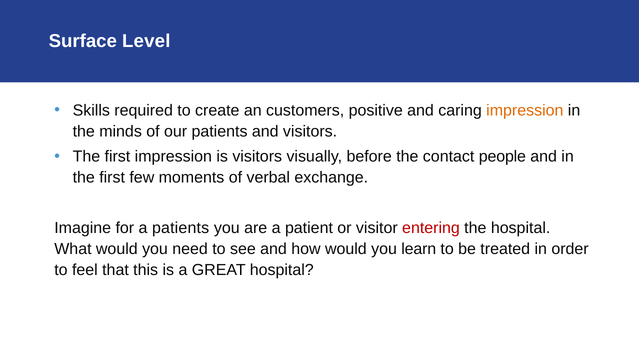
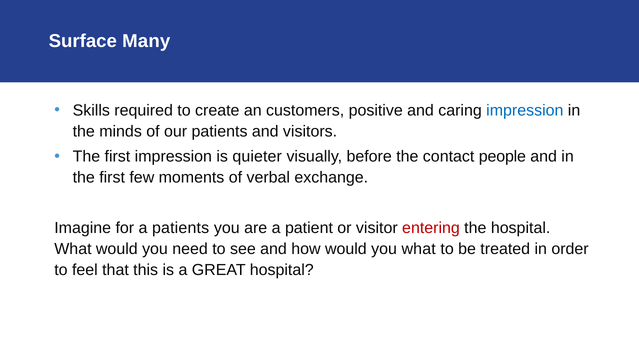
Level: Level -> Many (146, 41)
impression colour: orange -> blue (525, 111)
is visitors: visitors -> quieter (257, 157)
you learn: learn -> what (419, 249)
